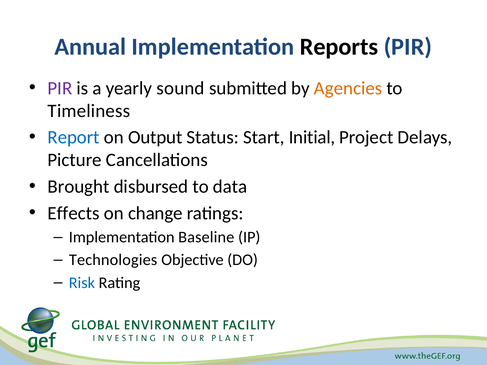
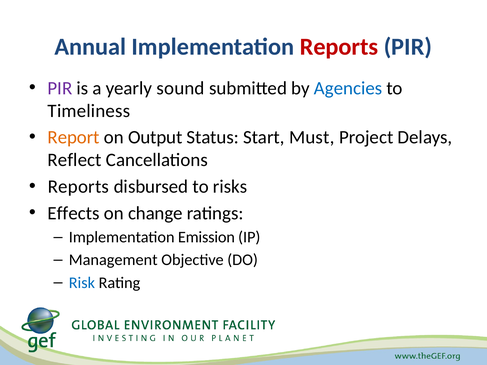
Reports colour: black -> red (339, 47)
Agencies colour: orange -> blue (348, 88)
Report colour: blue -> orange (74, 137)
Initial: Initial -> Must (312, 137)
Picture: Picture -> Reflect (75, 160)
Brought: Brought -> Reports (78, 187)
data: data -> risks (230, 187)
Baseline: Baseline -> Emission (206, 237)
Technologies: Technologies -> Management (113, 260)
